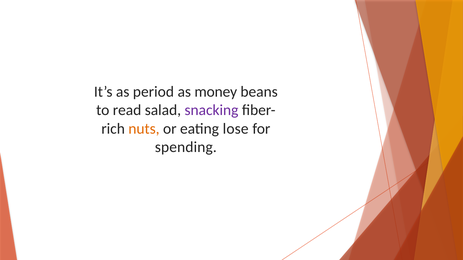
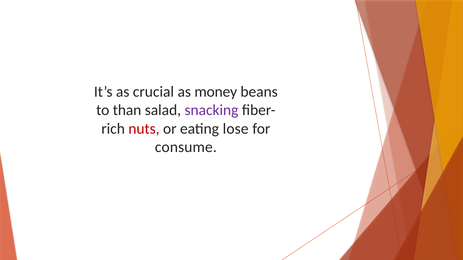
period: period -> crucial (153, 92)
read: read -> than (127, 110)
nuts colour: orange -> red (144, 129)
spending: spending -> consume (186, 147)
